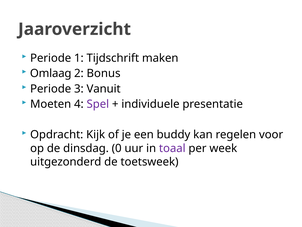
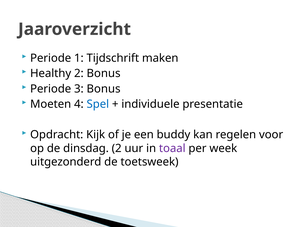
Omlaag: Omlaag -> Healthy (51, 73)
3 Vanuit: Vanuit -> Bonus (104, 89)
Spel colour: purple -> blue (98, 104)
dinsdag 0: 0 -> 2 (117, 148)
